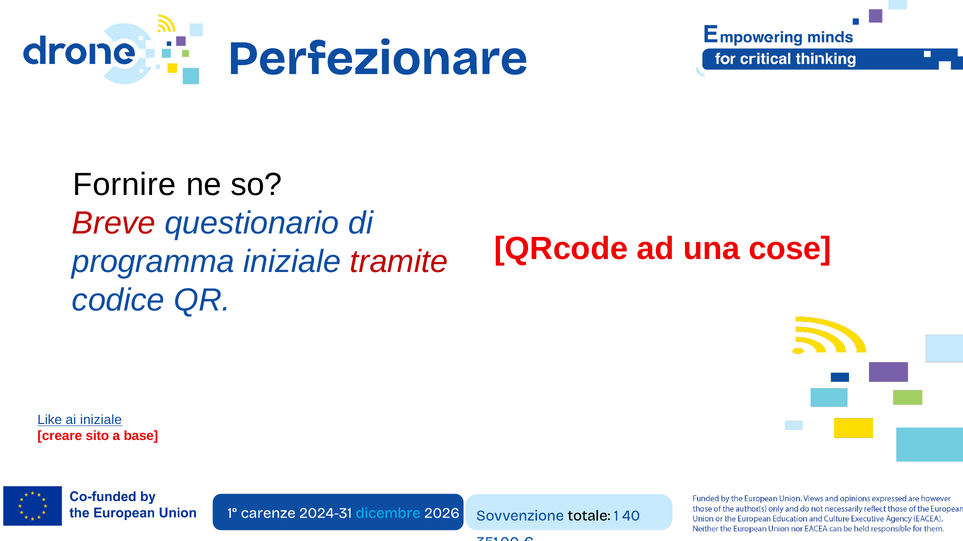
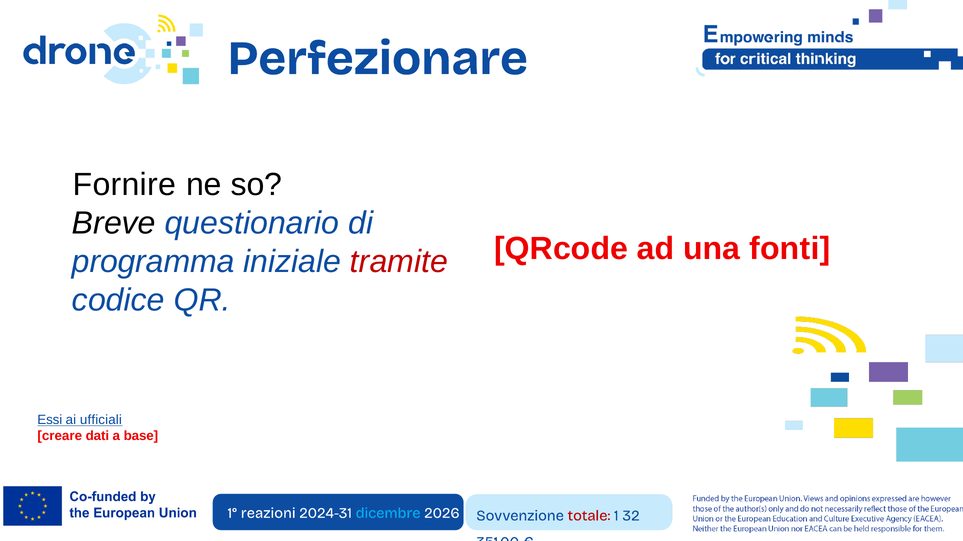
Breve colour: red -> black (114, 223)
cose: cose -> fonti (790, 249)
Like: Like -> Essi (50, 420)
ai iniziale: iniziale -> ufficiali (101, 420)
sito: sito -> dati (97, 436)
carenze: carenze -> reazioni (268, 514)
totale colour: black -> red (589, 516)
40: 40 -> 32 (631, 516)
